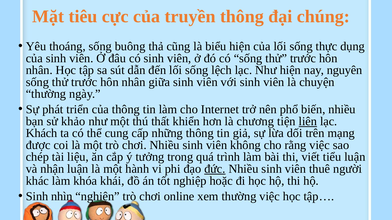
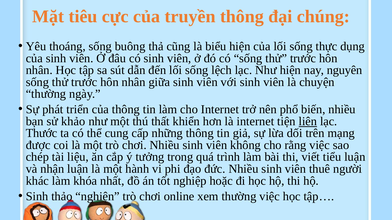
là chương: chương -> internet (255, 122)
Khách: Khách -> Thước (42, 133)
đức underline: present -> none (215, 169)
khái: khái -> nhất (112, 181)
nhìn: nhìn -> thảo (62, 197)
